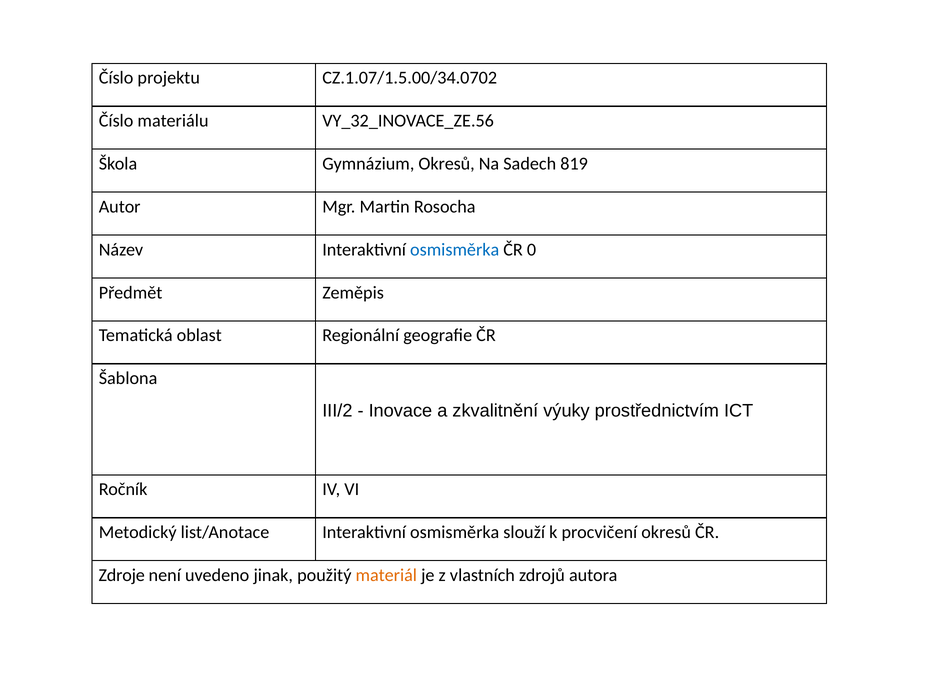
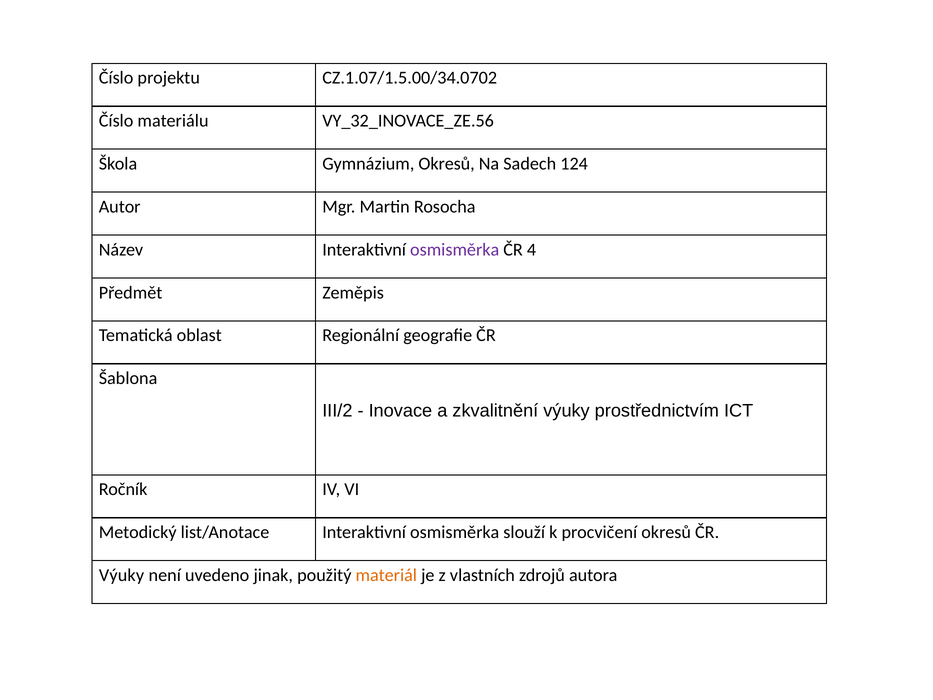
819: 819 -> 124 (574, 164)
osmisměrka colour: blue -> purple (455, 250)
0: 0 -> 4 (532, 250)
Zdroje: Zdroje -> Výuky (122, 575)
